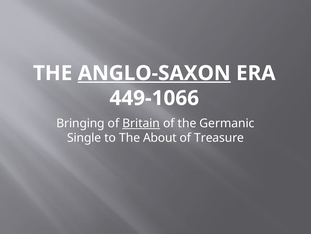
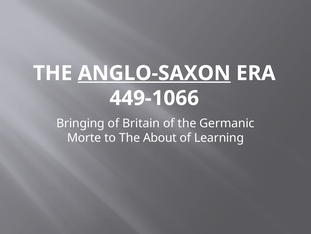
Britain underline: present -> none (141, 123)
Single: Single -> Morte (84, 137)
Treasure: Treasure -> Learning (219, 137)
